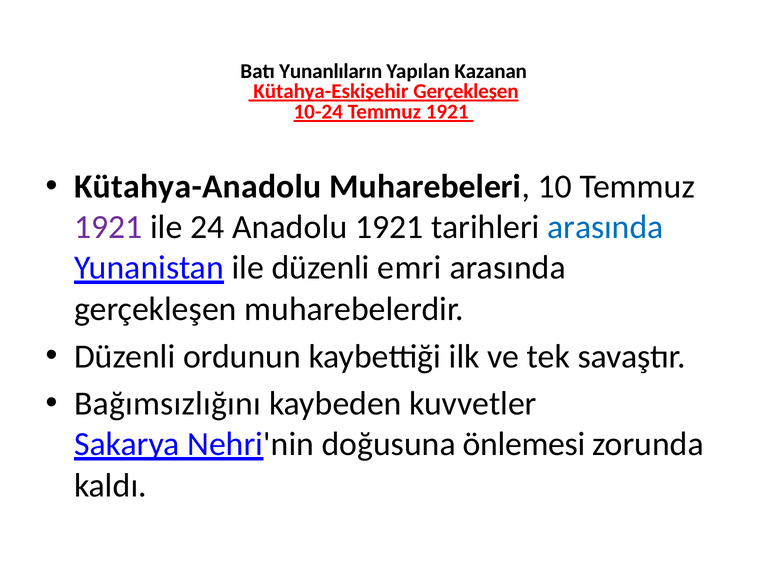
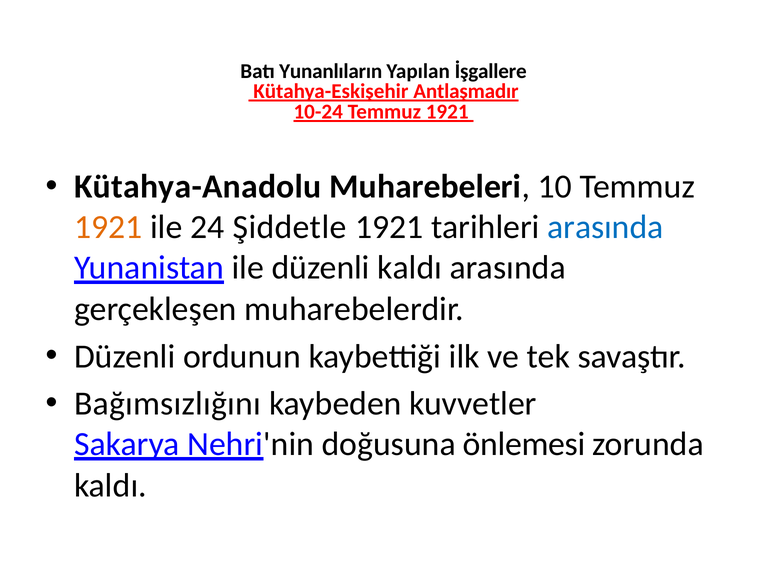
Kazanan: Kazanan -> İşgallere (491, 71)
Kütahya-Eskişehir Gerçekleşen: Gerçekleşen -> Antlaşmadır (466, 91)
1921 colour: purple -> orange (108, 227)
Anadolu: Anadolu -> Şiddetle (290, 227)
düzenli emri: emri -> kaldı (410, 268)
